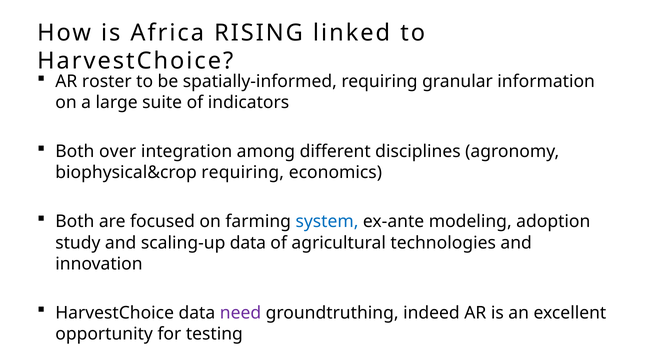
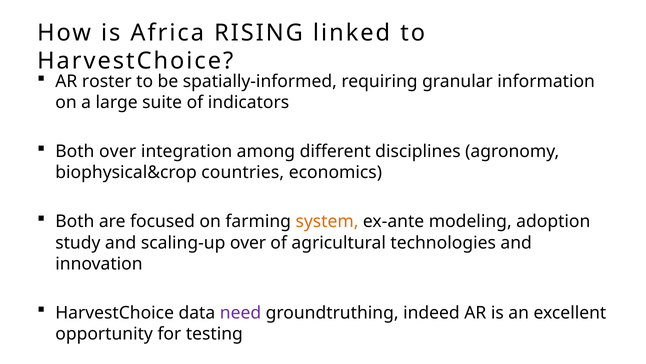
biophysical&crop requiring: requiring -> countries (243, 172)
system colour: blue -> orange (327, 221)
scaling-up data: data -> over (248, 242)
